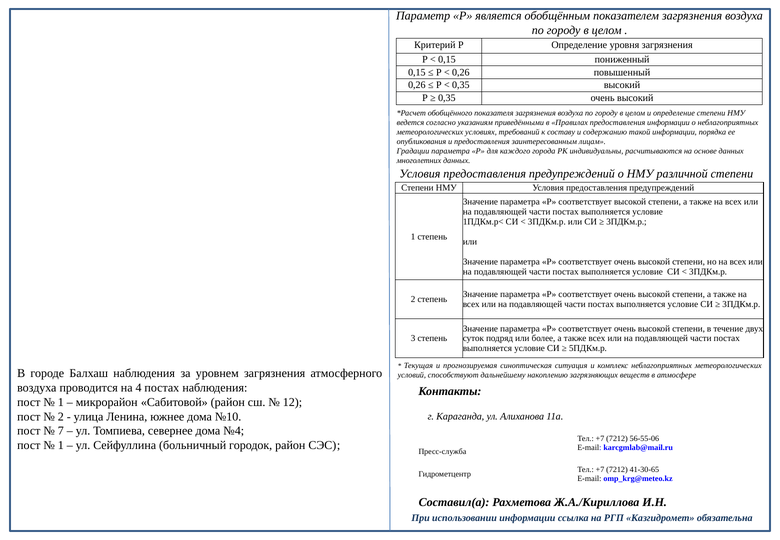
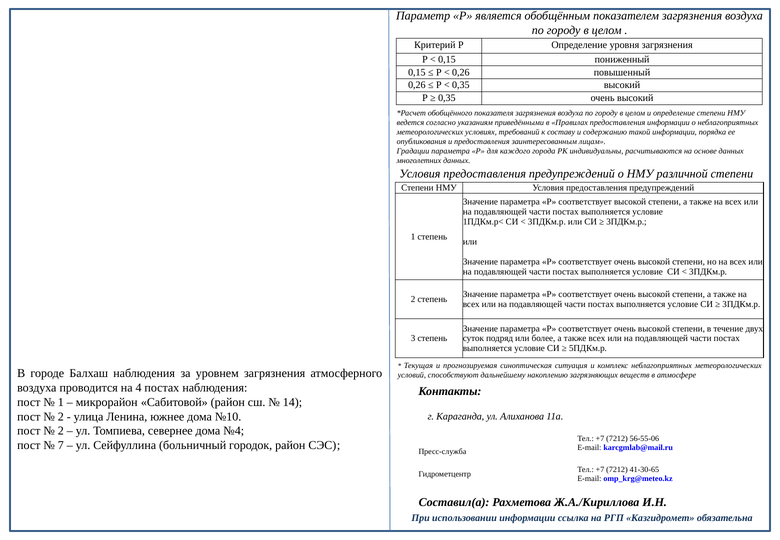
12: 12 -> 14 (292, 402)
7: 7 -> 2 (61, 431)
1: 1 -> 7 (61, 445)
